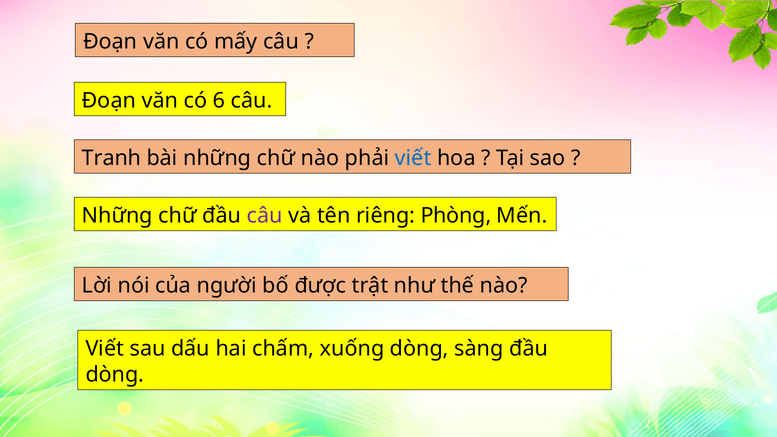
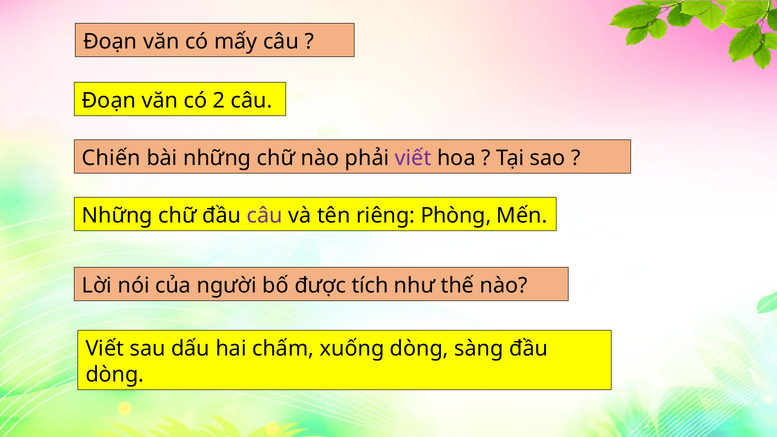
6: 6 -> 2 (219, 101)
Tranh: Tranh -> Chiến (111, 158)
viết colour: blue -> purple (413, 158)
trật: trật -> tích (370, 286)
